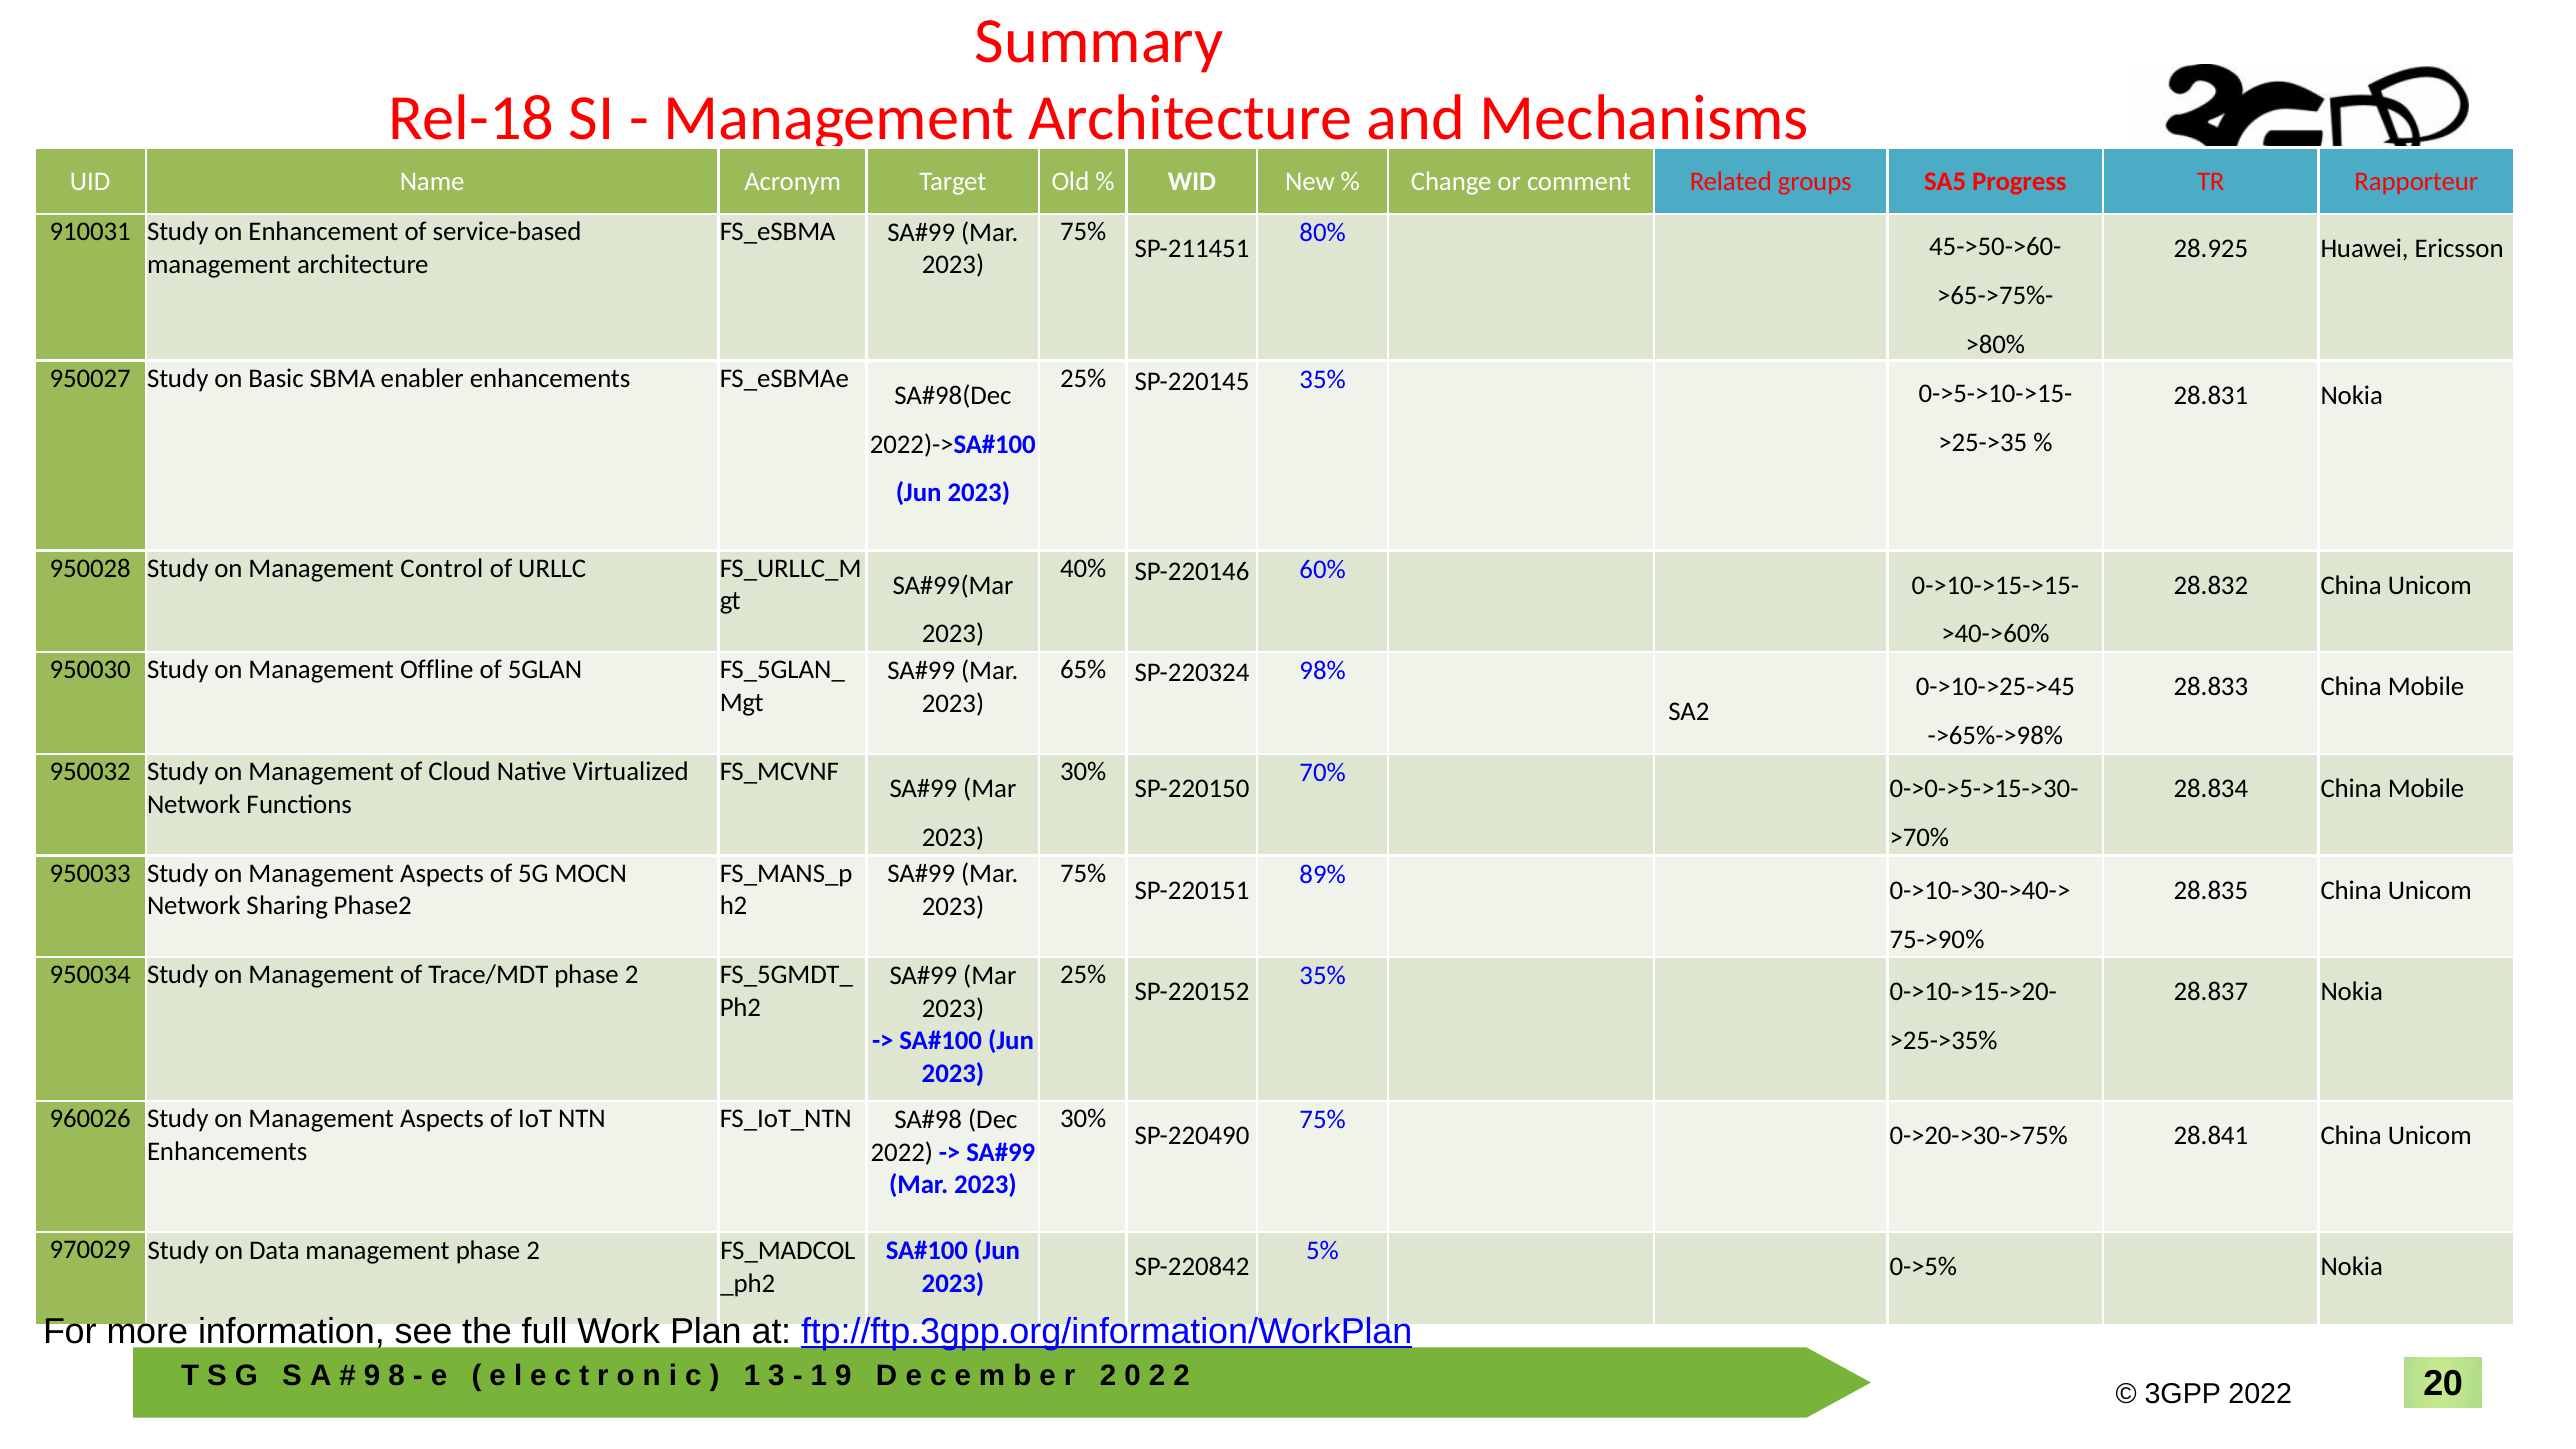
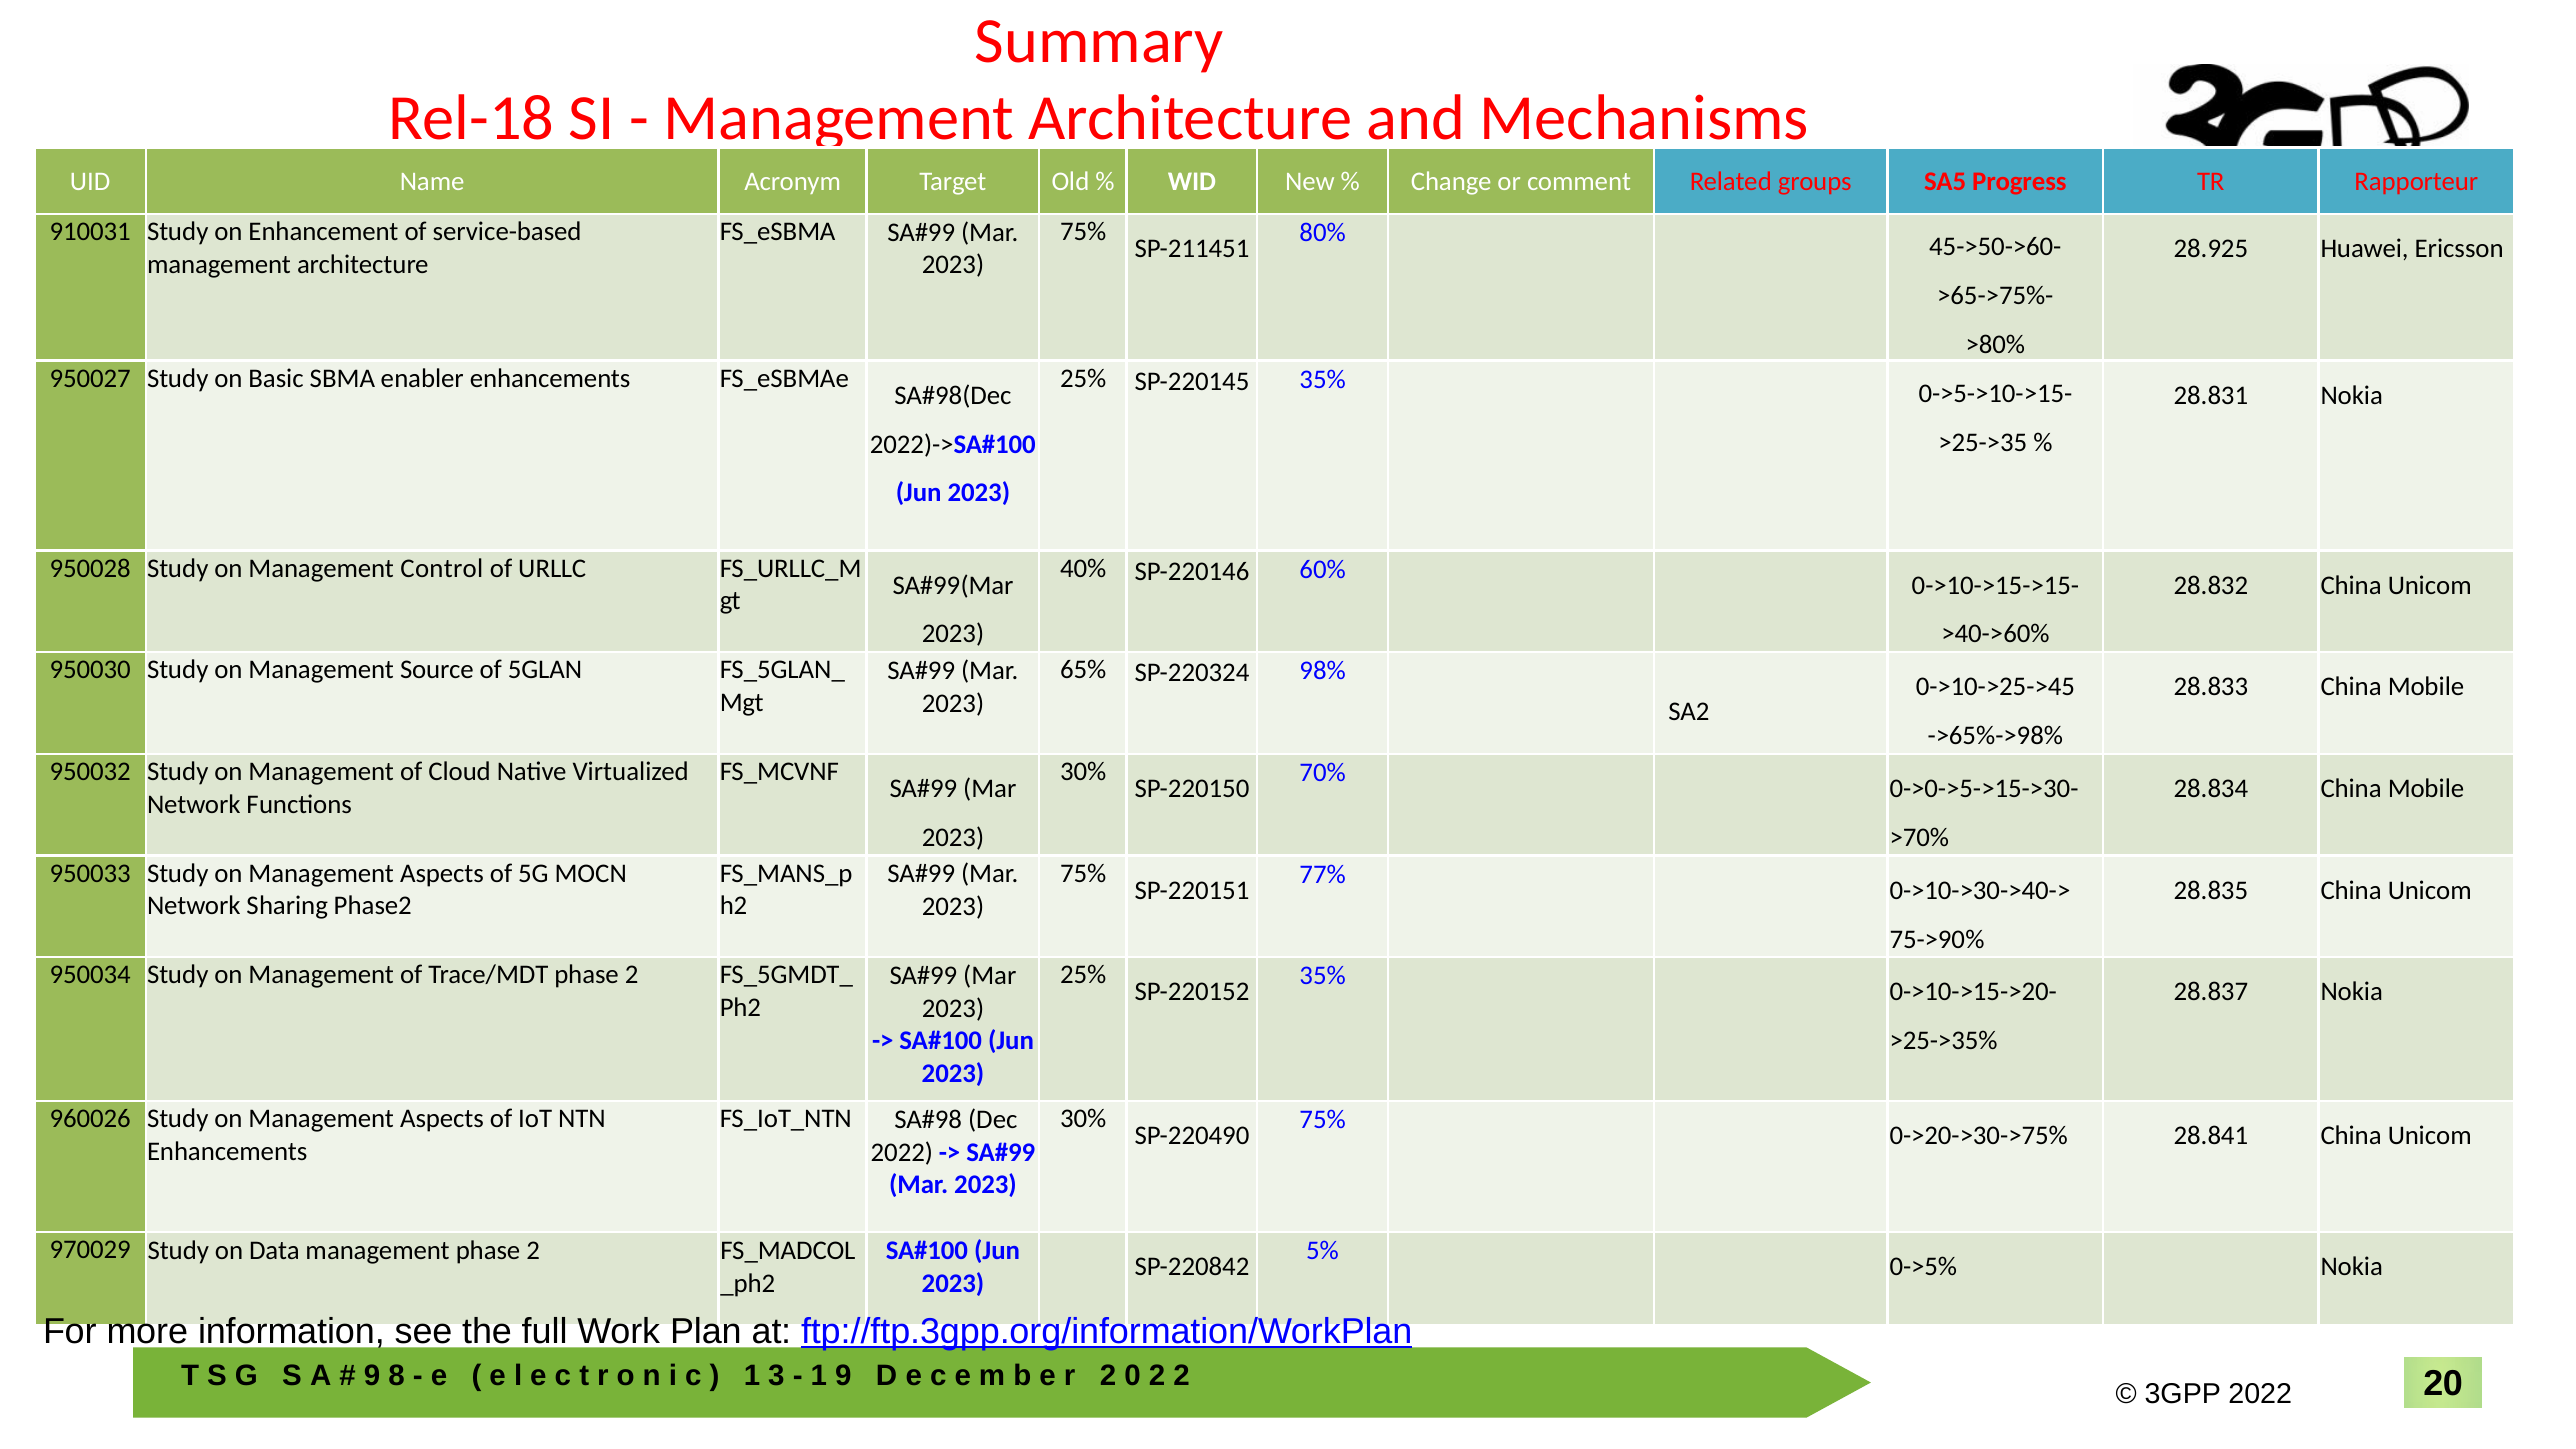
Offline: Offline -> Source (437, 670)
89%: 89% -> 77% (1323, 874)
